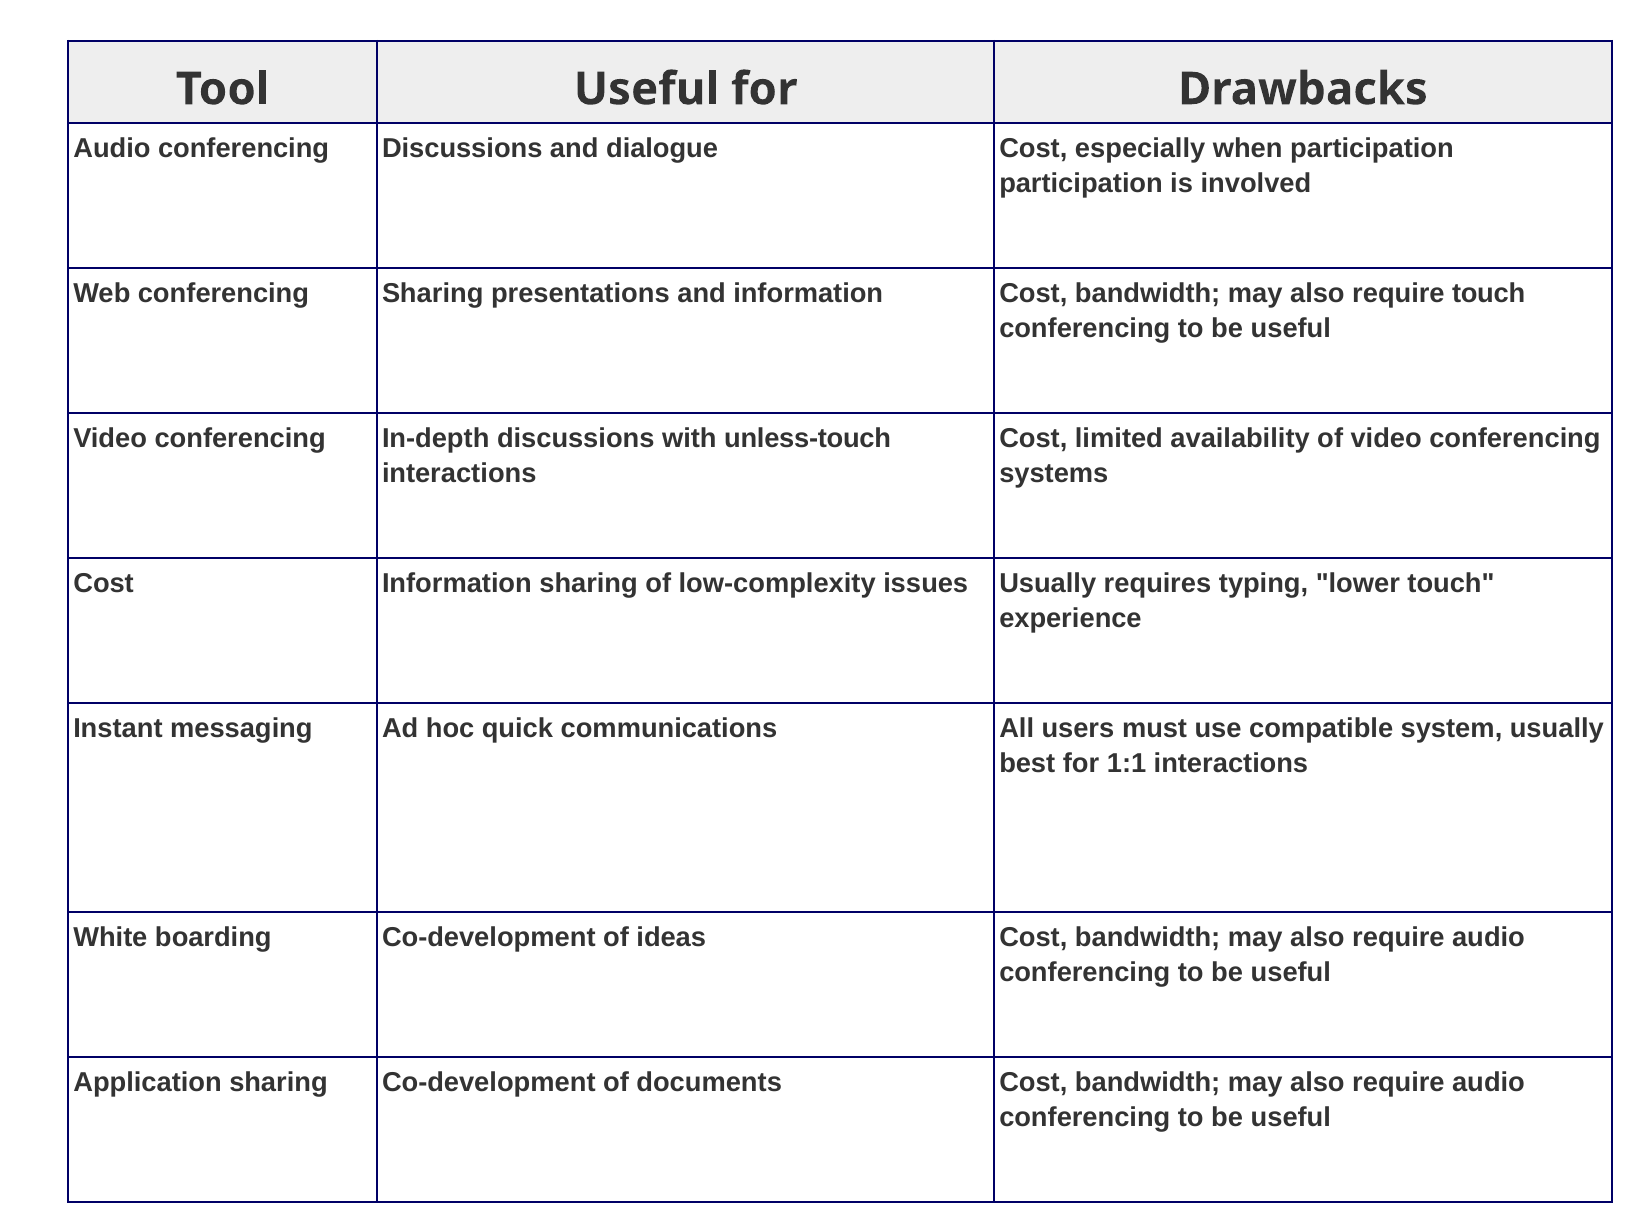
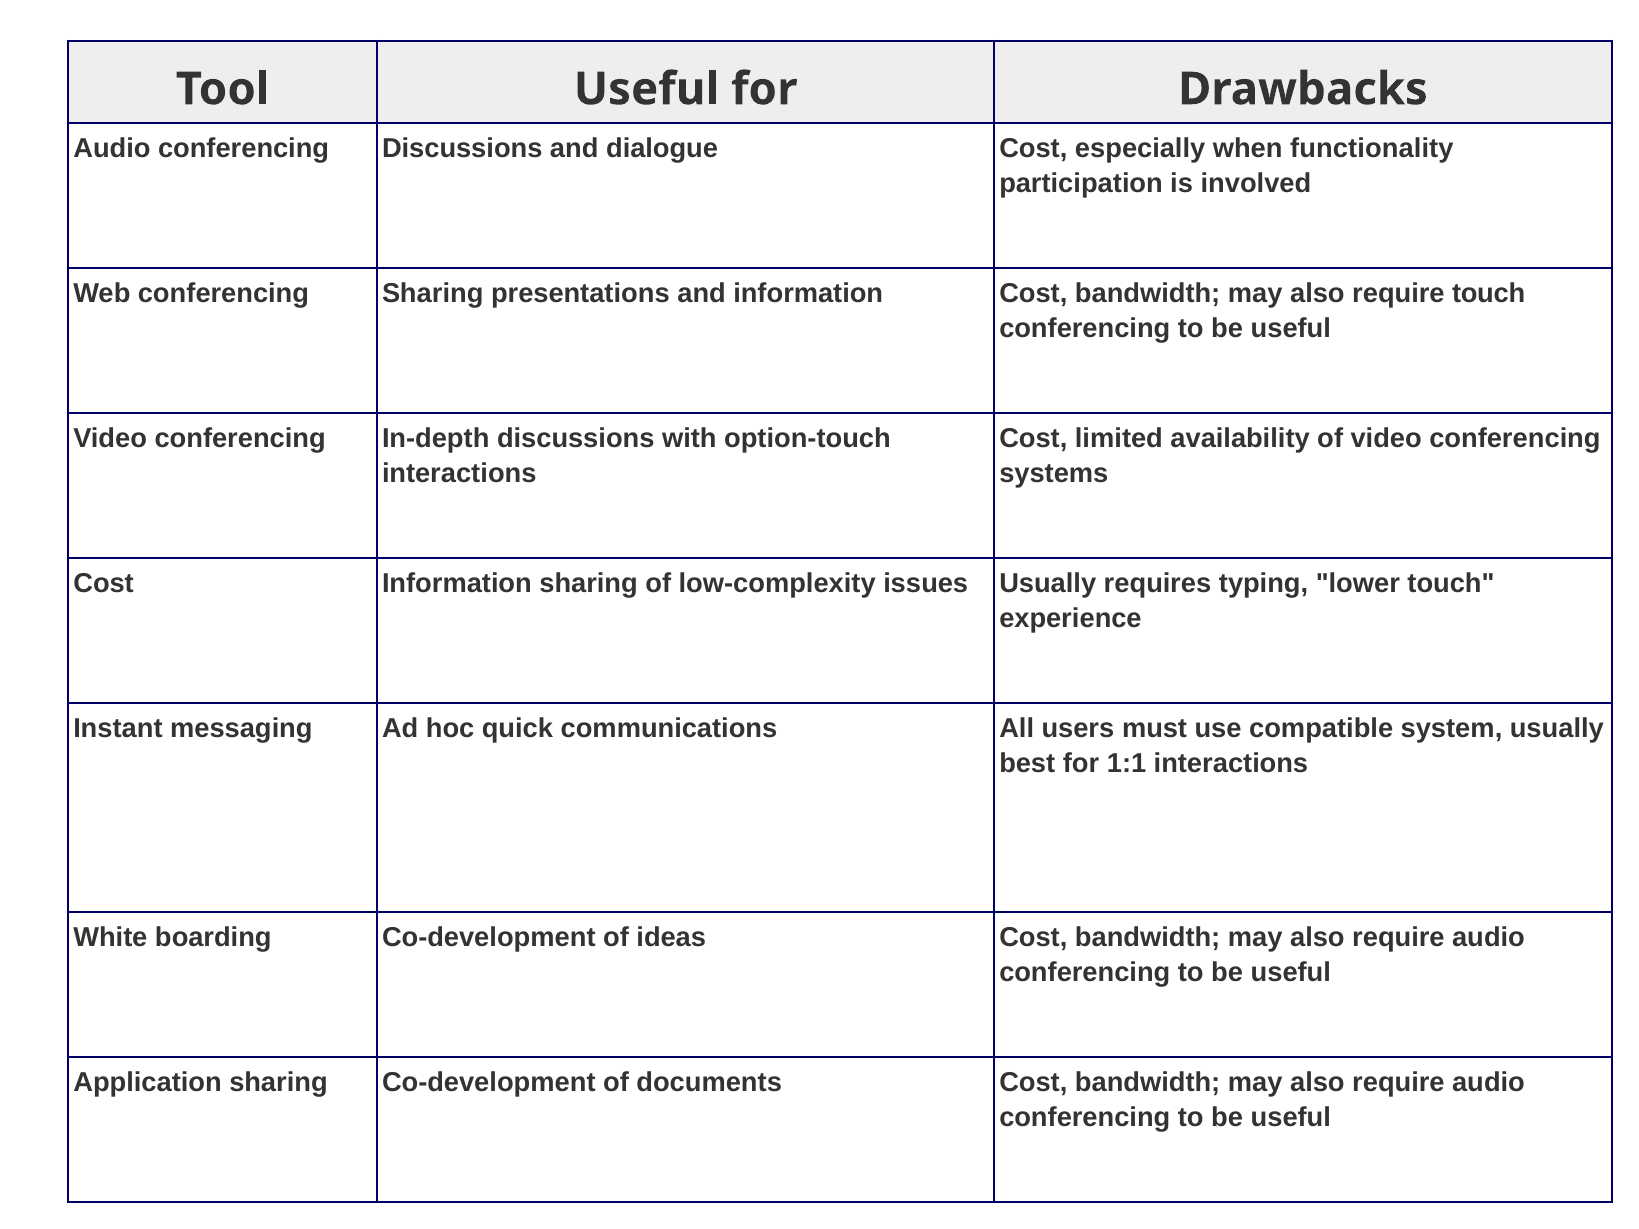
when participation: participation -> functionality (1372, 148)
unless-touch: unless-touch -> option-touch (807, 438)
